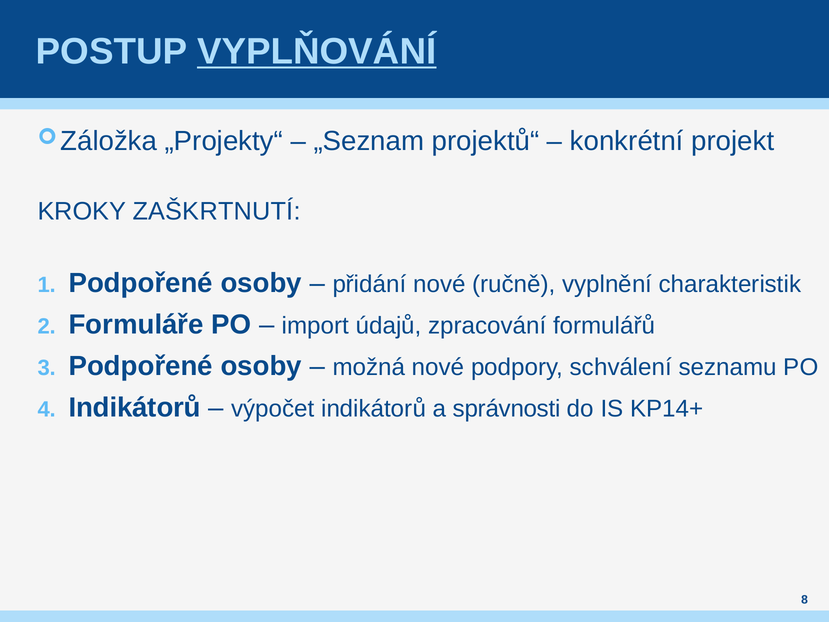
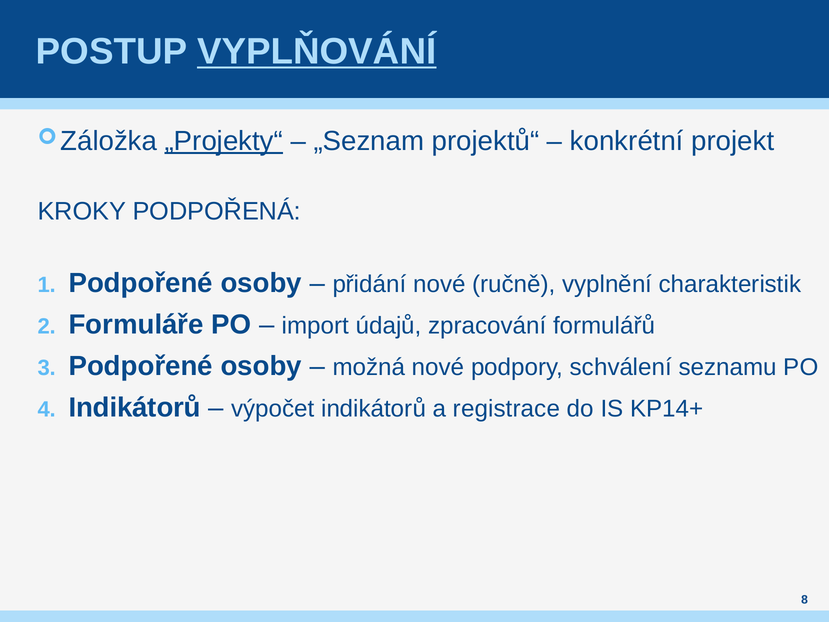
„Projekty“ underline: none -> present (224, 141)
ZAŠKRTNUTÍ: ZAŠKRTNUTÍ -> PODPOŘENÁ (217, 211)
správnosti: správnosti -> registrace (506, 408)
